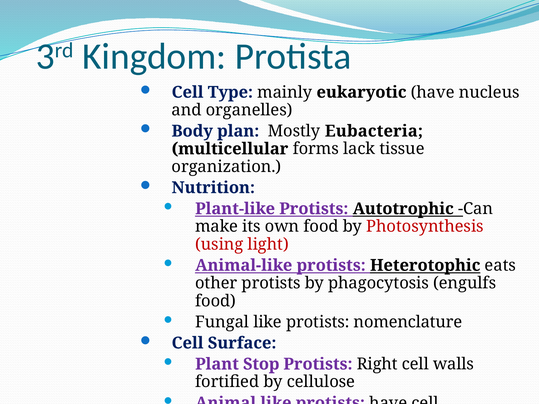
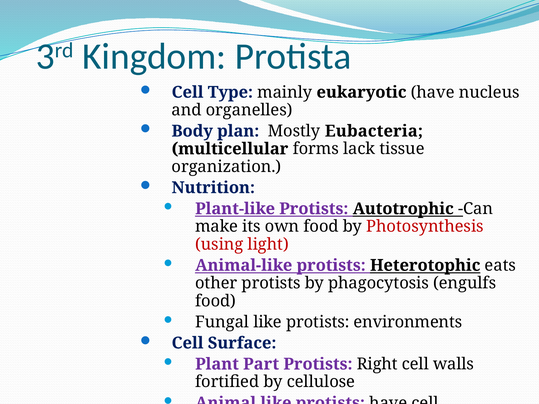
nomenclature: nomenclature -> environments (408, 322)
Stop: Stop -> Part (261, 364)
